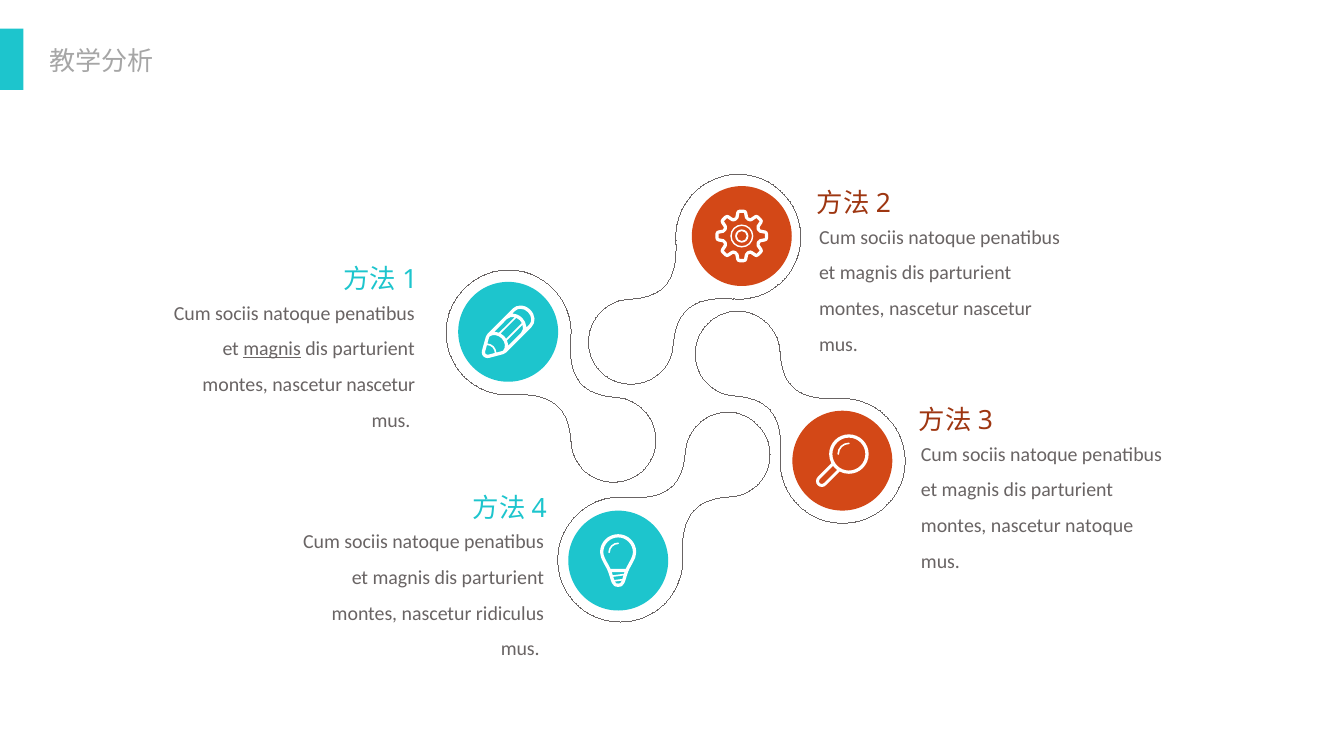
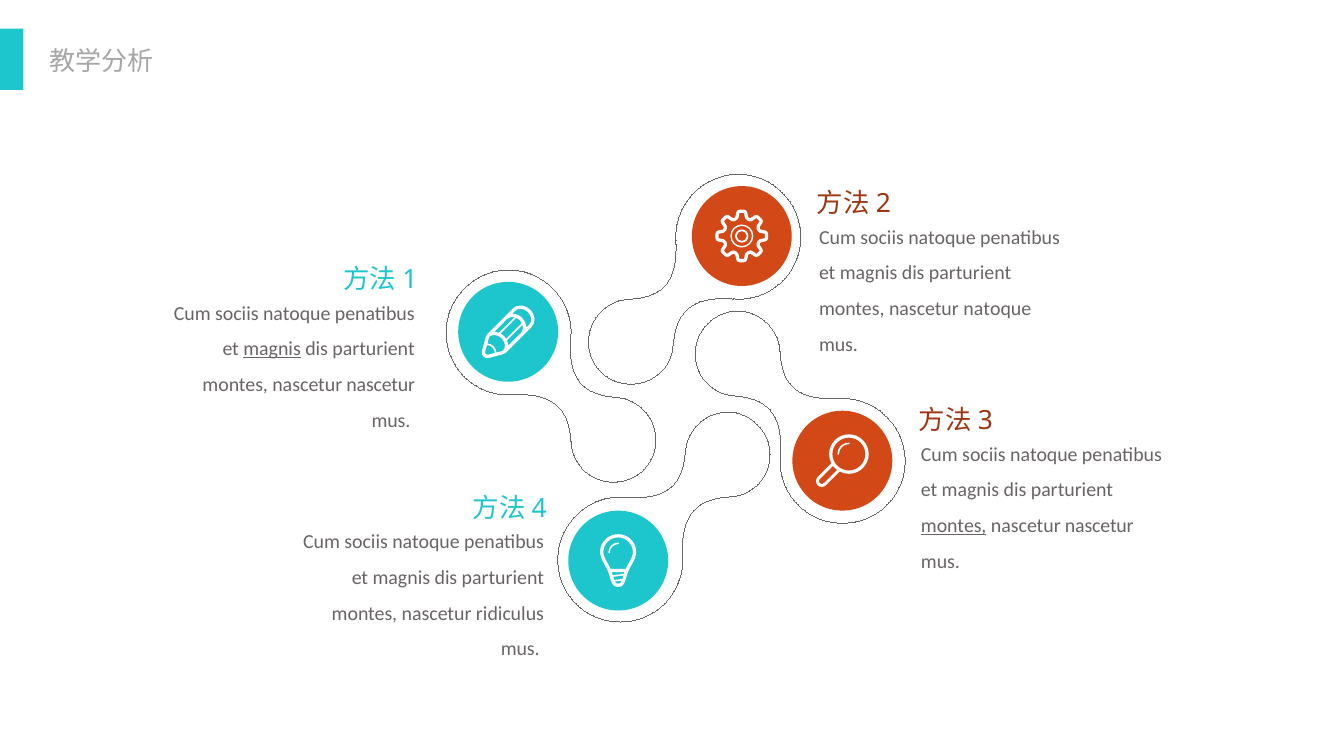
nascetur: nascetur -> natoque (997, 309)
montes underline: none -> present (954, 526)
natoque: natoque -> nascetur (1099, 526)
